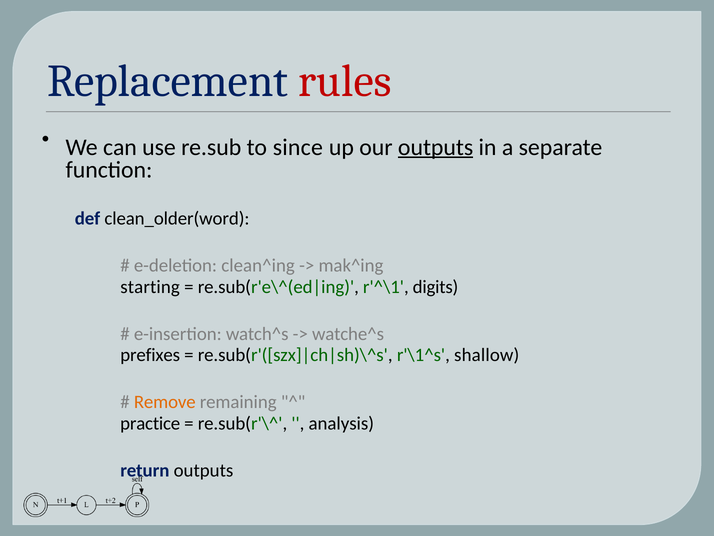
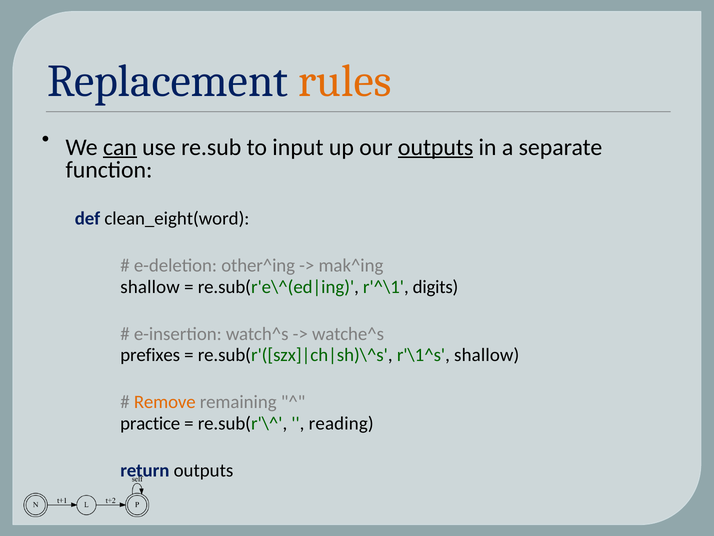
rules colour: red -> orange (345, 81)
can underline: none -> present (120, 147)
since: since -> input (298, 147)
clean_older(word: clean_older(word -> clean_eight(word (177, 219)
clean^ing: clean^ing -> other^ing (258, 265)
starting: starting -> shallow (150, 287)
analysis: analysis -> reading (341, 423)
